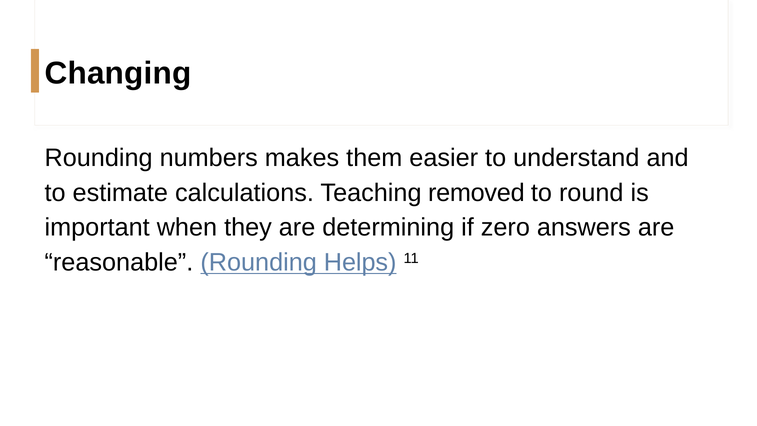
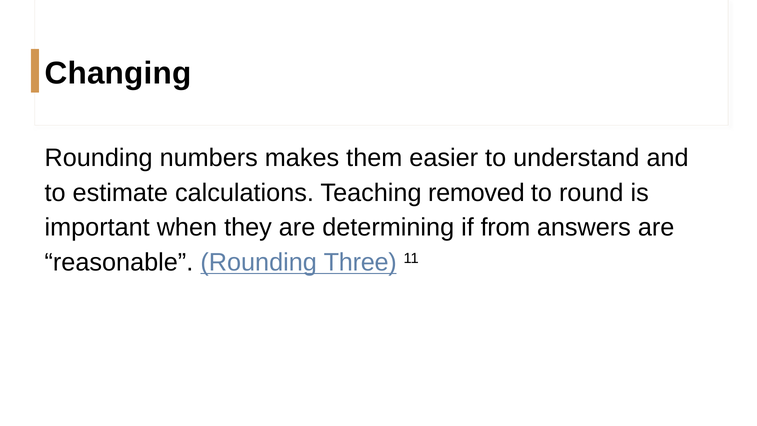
zero: zero -> from (505, 227)
Helps: Helps -> Three (360, 262)
